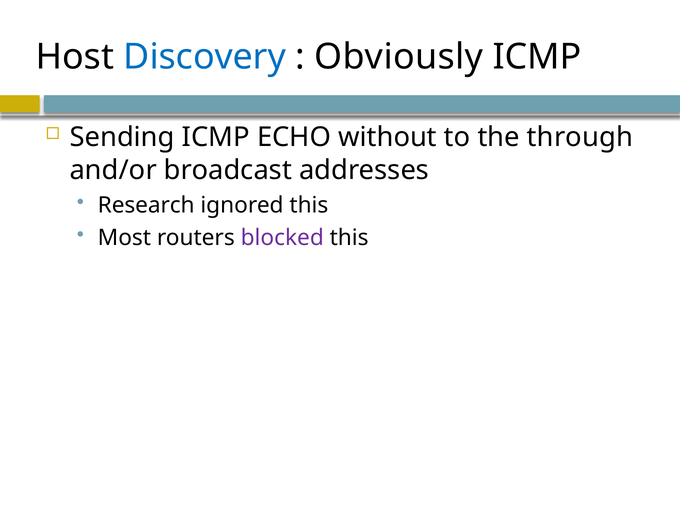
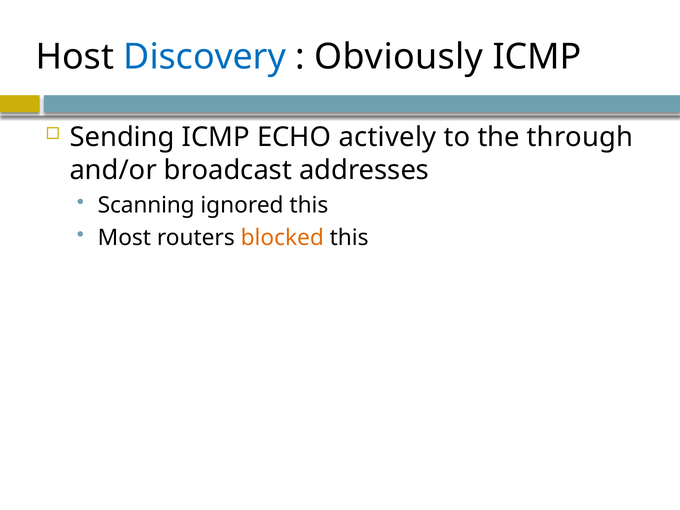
without: without -> actively (387, 137)
Research: Research -> Scanning (146, 205)
blocked colour: purple -> orange (282, 238)
